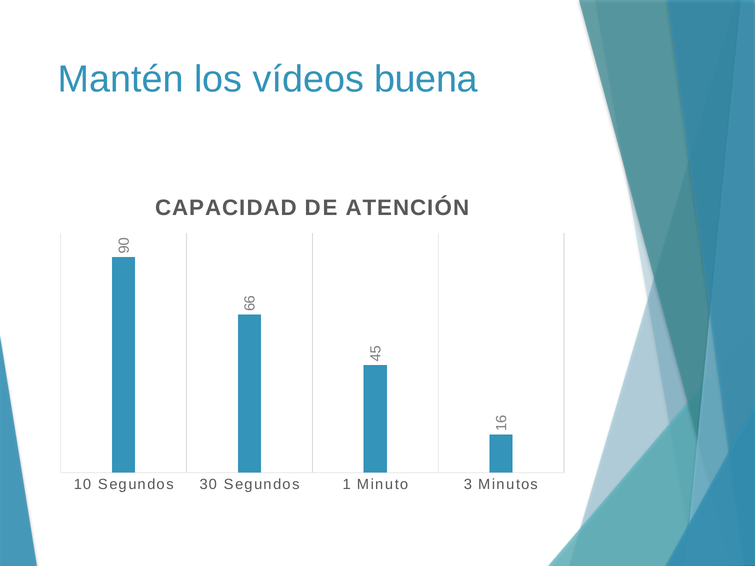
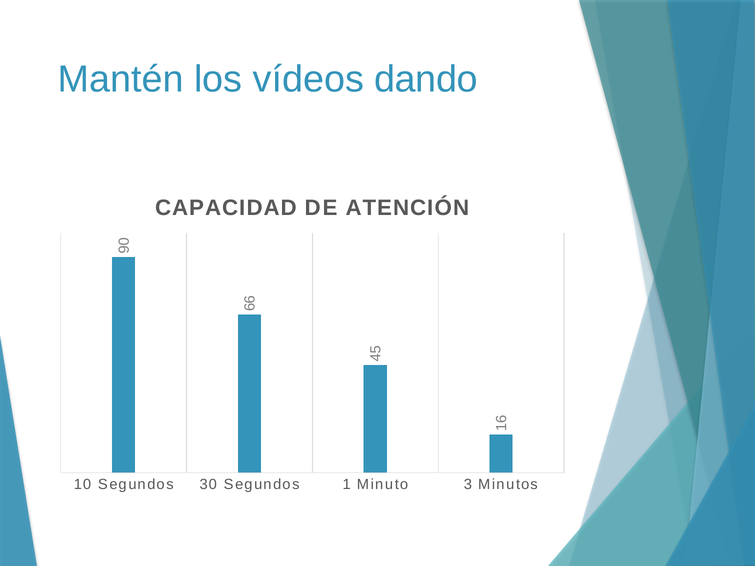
buena: buena -> dando (426, 79)
